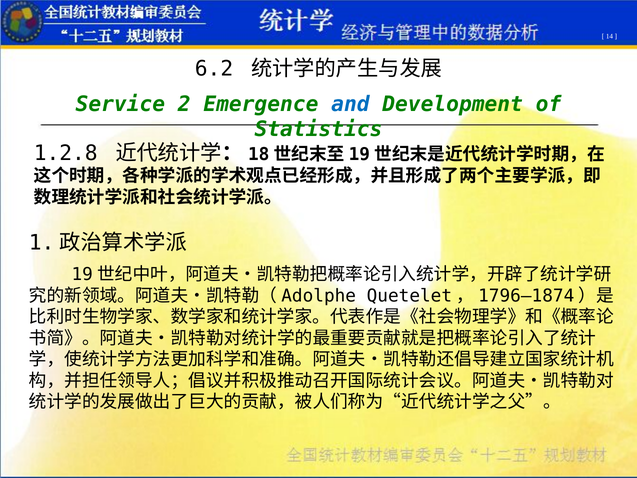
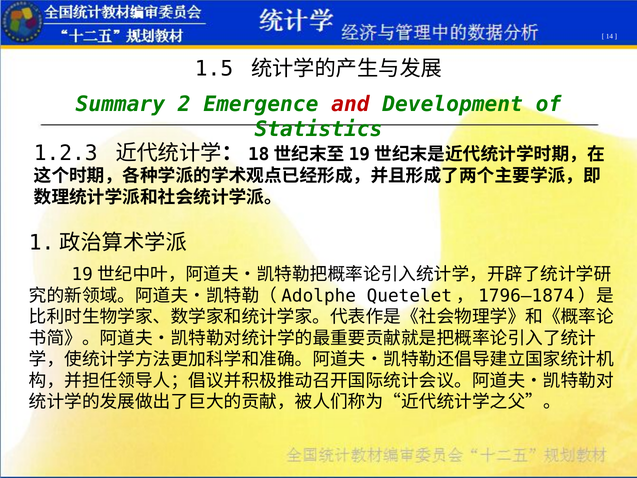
6.2: 6.2 -> 1.5 (214, 69)
Service: Service -> Summary (120, 104)
and colour: blue -> red (350, 104)
1.2.8: 1.2.8 -> 1.2.3 (66, 153)
